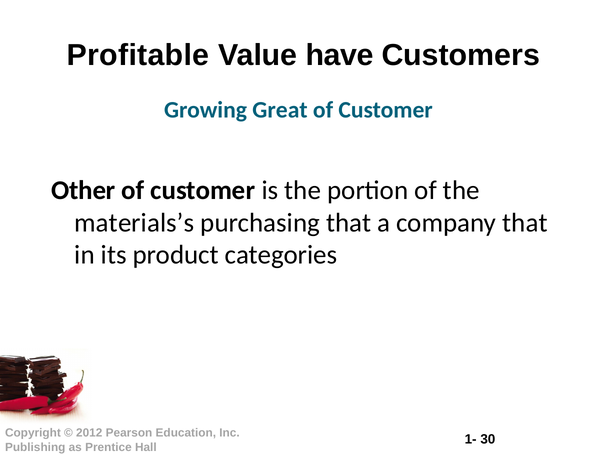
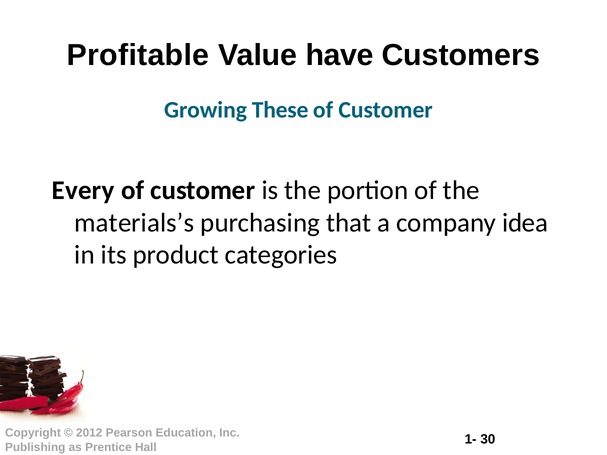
Great: Great -> These (280, 110)
Other: Other -> Every (83, 190)
company that: that -> idea (525, 223)
